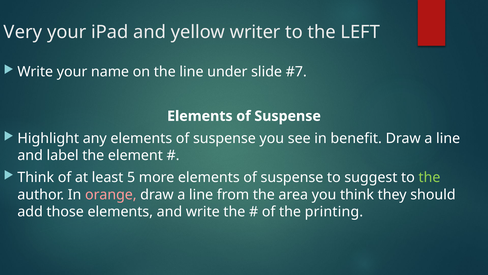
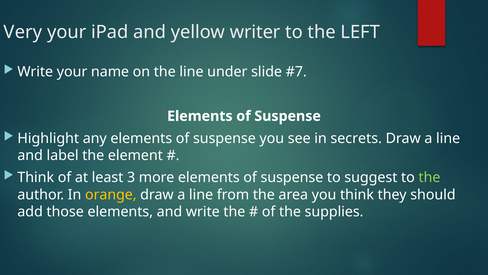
benefit: benefit -> secrets (356, 138)
5: 5 -> 3 (131, 177)
orange colour: pink -> yellow (111, 194)
printing: printing -> supplies (334, 211)
